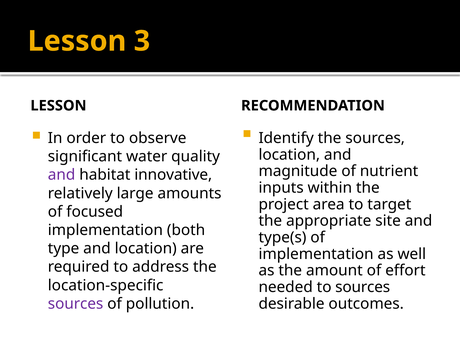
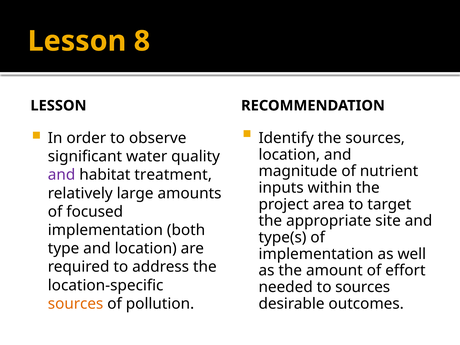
3: 3 -> 8 (142, 41)
innovative: innovative -> treatment (173, 175)
sources colour: purple -> orange (76, 304)
